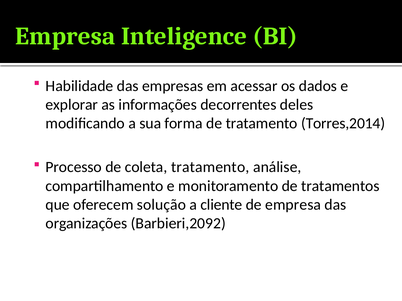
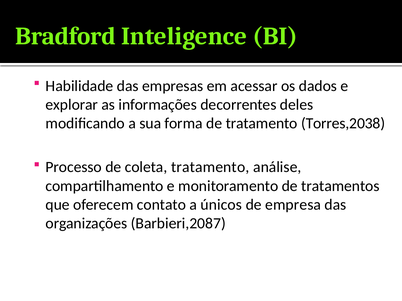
Empresa: Empresa -> Bradford (65, 36)
Torres,2014: Torres,2014 -> Torres,2038 (343, 124)
solução: solução -> contato (162, 205)
cliente: cliente -> únicos (221, 205)
Barbieri,2092: Barbieri,2092 -> Barbieri,2087 (178, 224)
